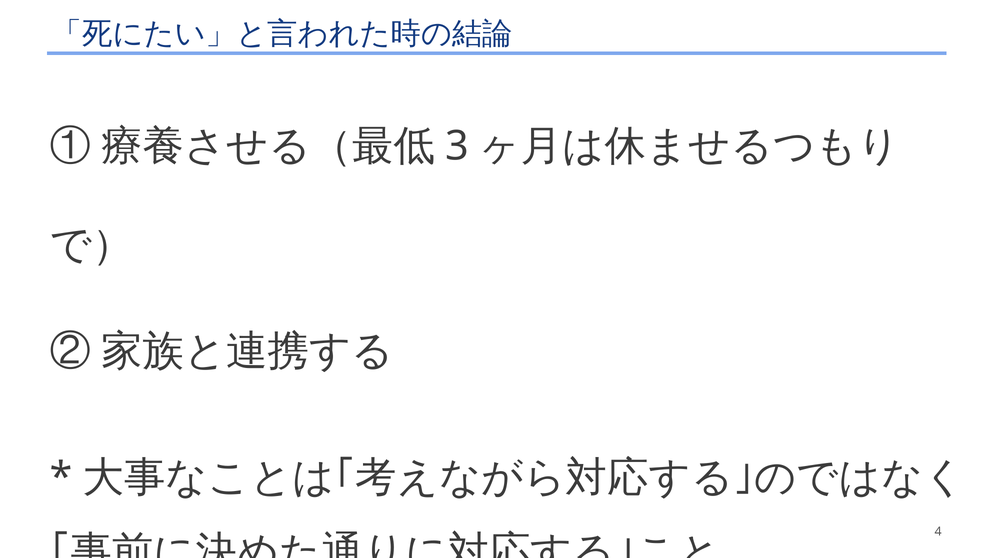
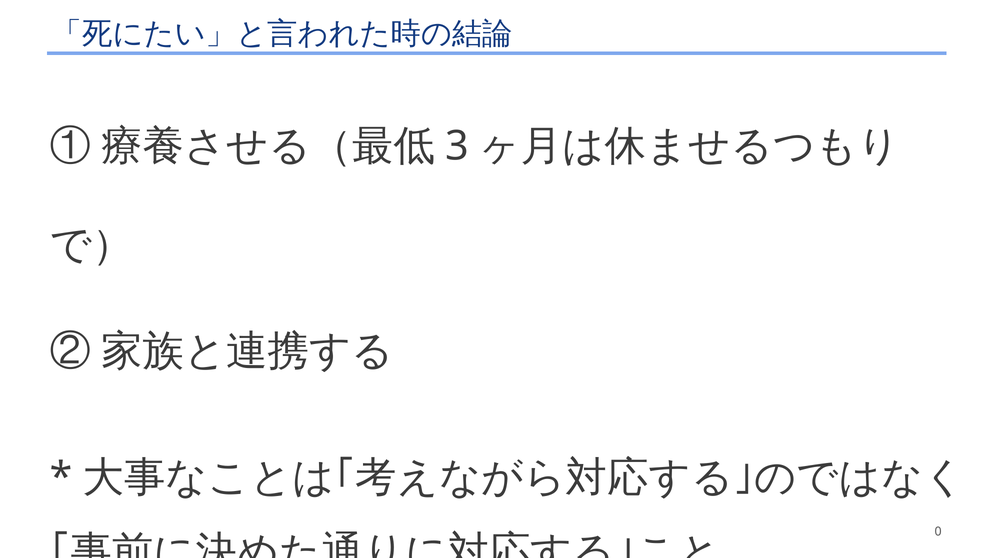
4: 4 -> 0 (938, 532)
